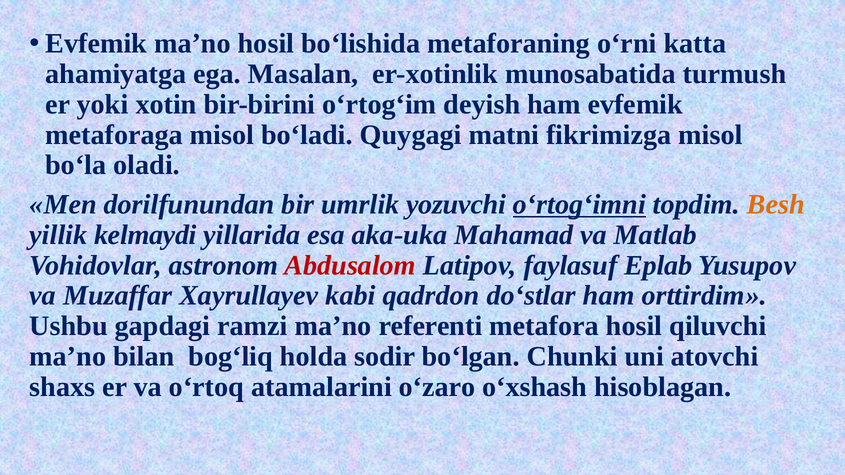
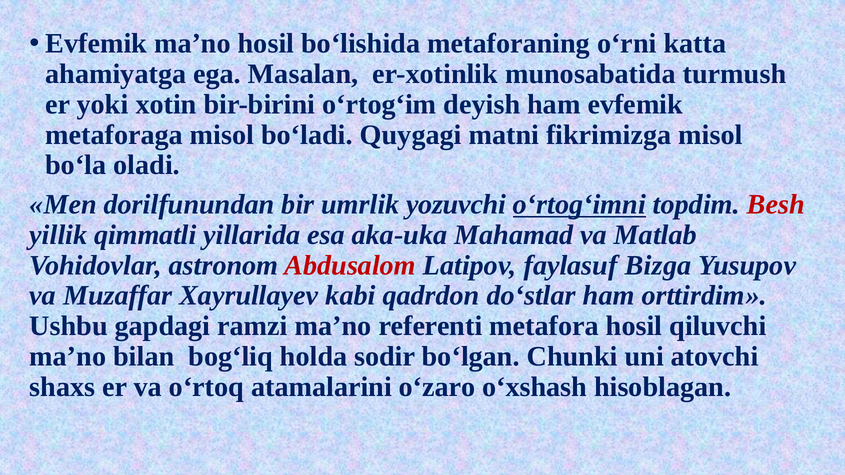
Besh colour: orange -> red (776, 205)
kelmaydi: kelmaydi -> qimmatli (145, 235)
Eplab: Eplab -> Bizga (658, 265)
